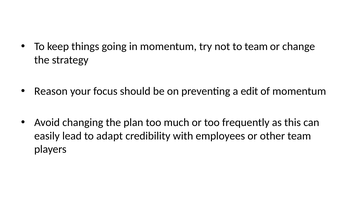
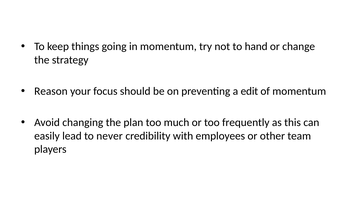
to team: team -> hand (256, 47)
adapt: adapt -> never (110, 136)
